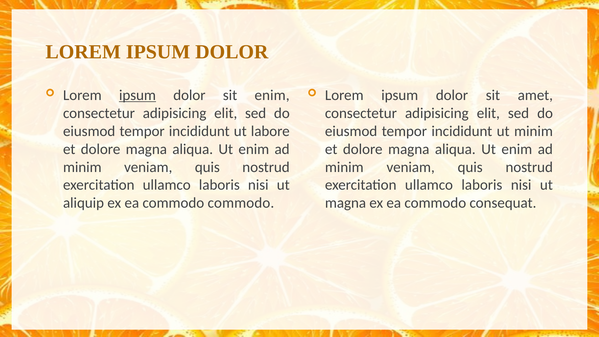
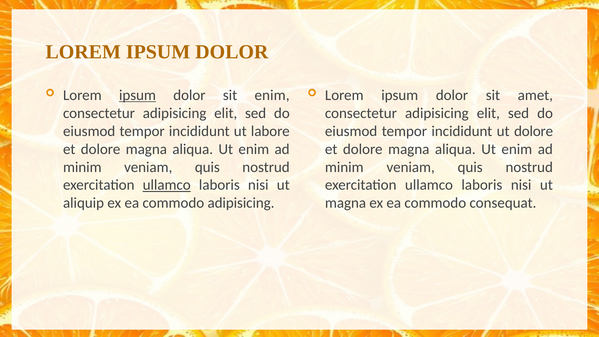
ut minim: minim -> dolore (534, 131)
ullamco underline: none -> present (167, 185)
commodo commodo: commodo -> adipisicing (241, 203)
